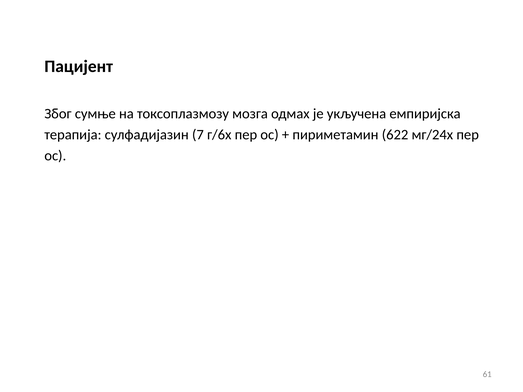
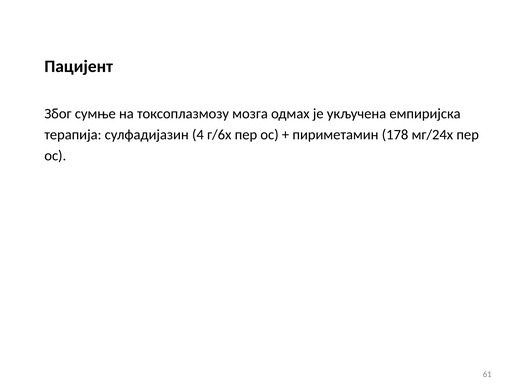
7: 7 -> 4 (198, 135)
622: 622 -> 178 (395, 135)
